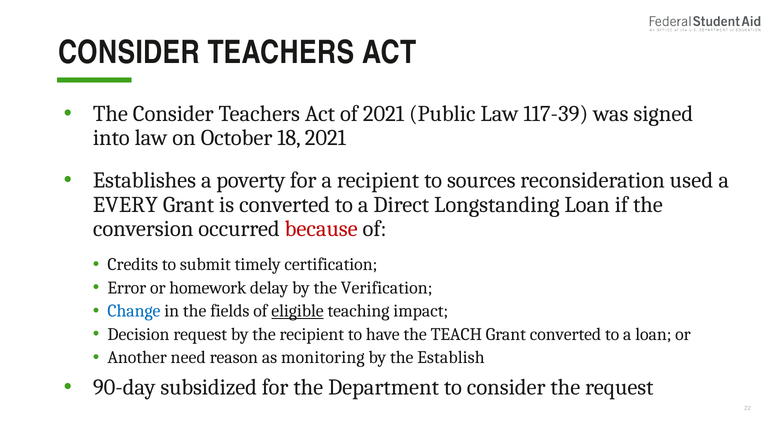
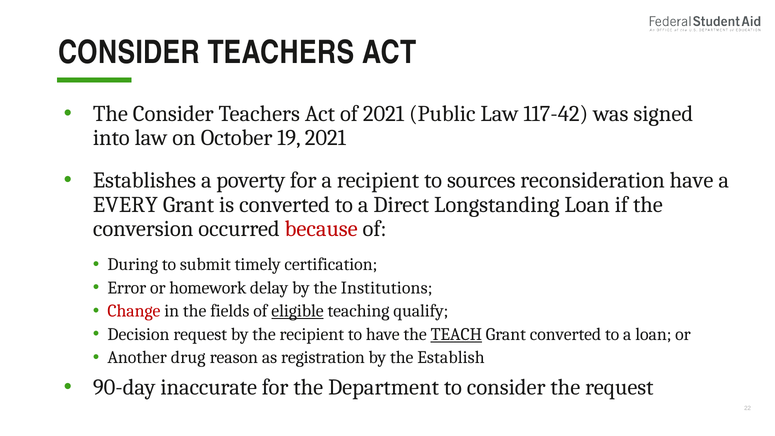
117-39: 117-39 -> 117-42 (556, 114)
18: 18 -> 19 (289, 138)
reconsideration used: used -> have (692, 180)
Credits: Credits -> During (133, 265)
Verification: Verification -> Institutions (387, 288)
Change colour: blue -> red (134, 311)
impact: impact -> qualify (421, 311)
TEACH underline: none -> present (456, 334)
need: need -> drug (188, 357)
monitoring: monitoring -> registration (323, 357)
subsidized: subsidized -> inaccurate (209, 387)
